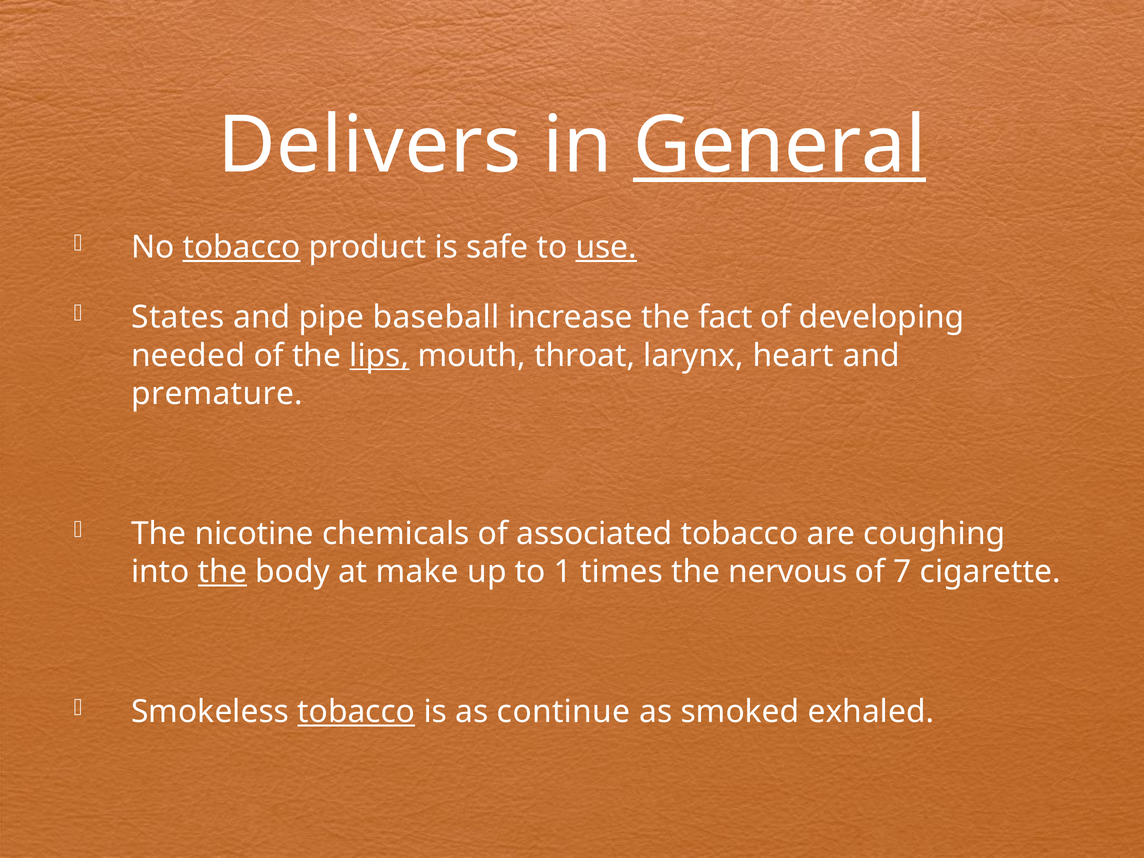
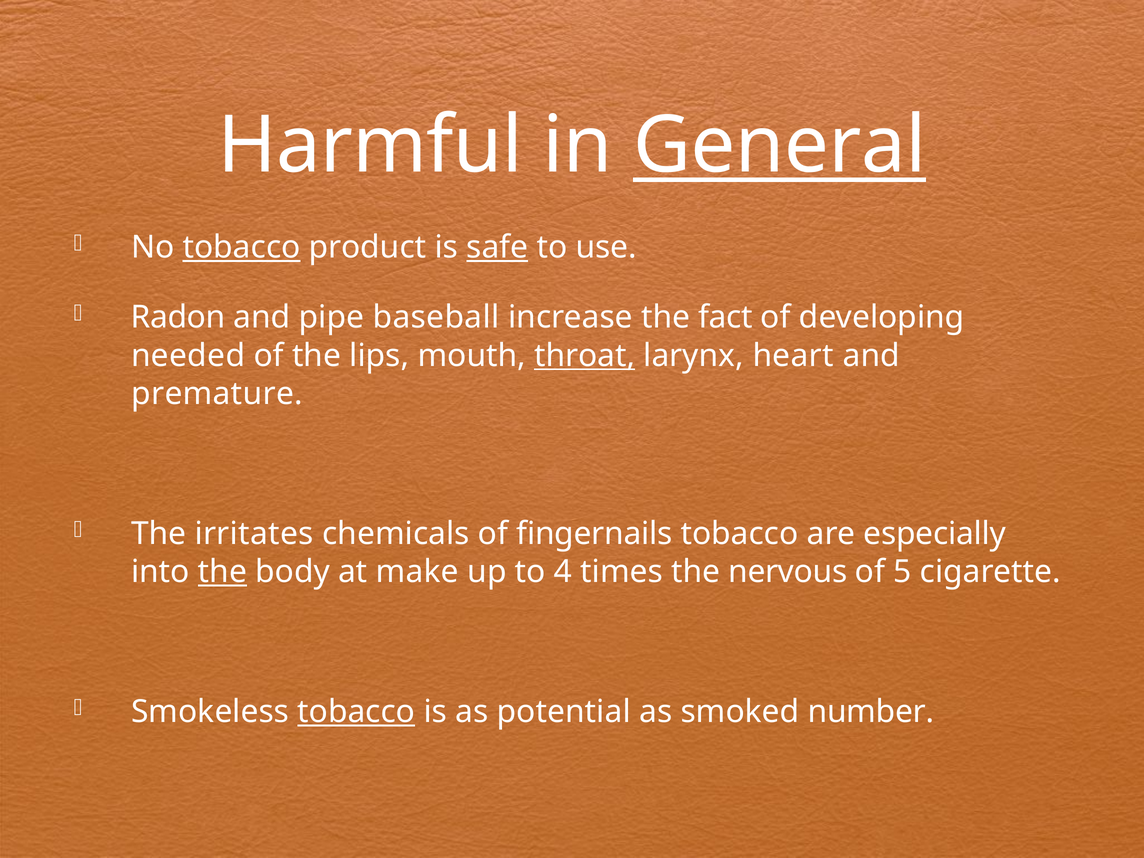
Delivers: Delivers -> Harmful (370, 146)
safe underline: none -> present (497, 247)
use underline: present -> none (606, 247)
States: States -> Radon (178, 317)
lips underline: present -> none (379, 356)
throat underline: none -> present (585, 356)
nicotine: nicotine -> irritates (254, 534)
associated: associated -> fingernails (594, 534)
coughing: coughing -> especially (935, 534)
1: 1 -> 4 (563, 572)
7: 7 -> 5 (902, 572)
continue: continue -> potential (564, 712)
exhaled: exhaled -> number (871, 712)
